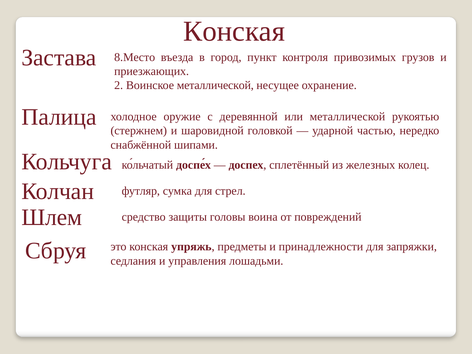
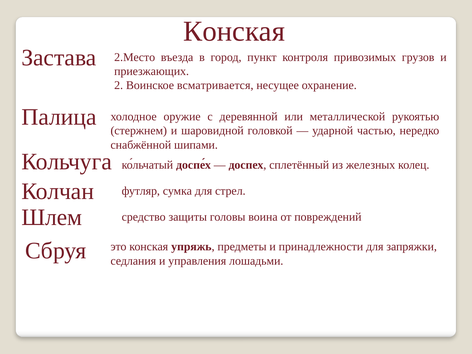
8.Место: 8.Место -> 2.Место (135, 57)
Воинское металлической: металлической -> всматривается (215, 85)
